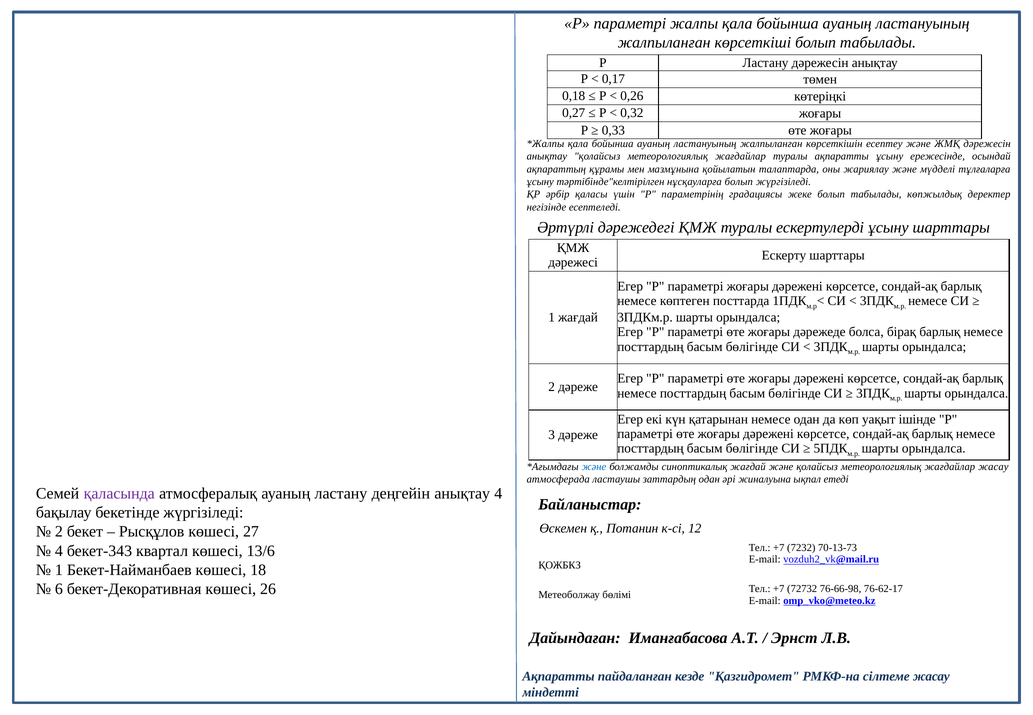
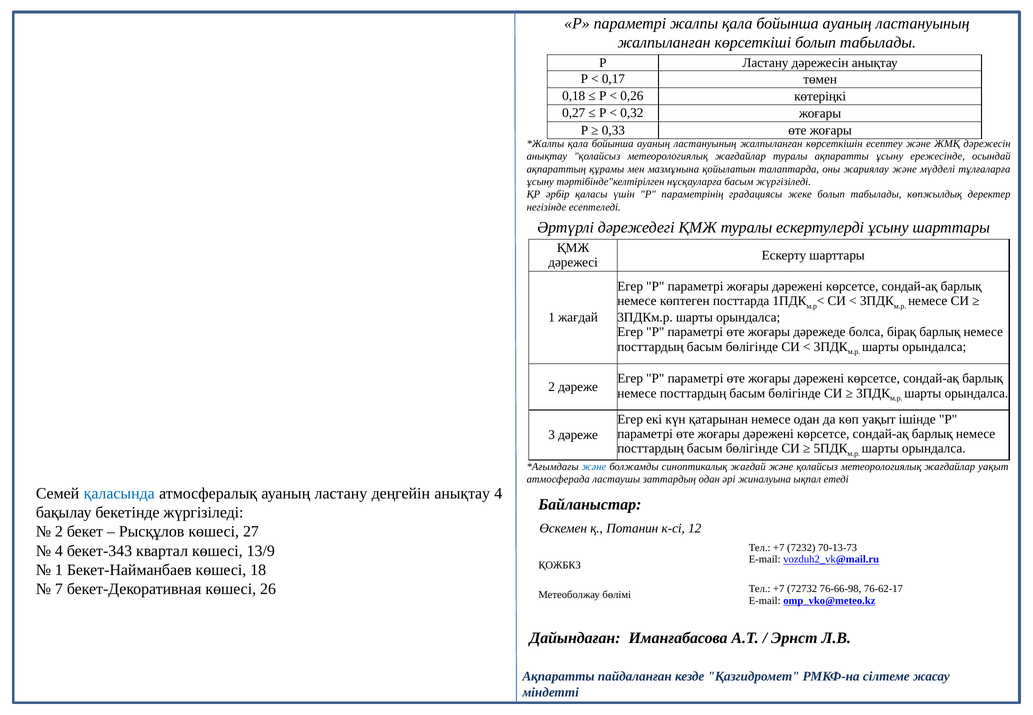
нұсқауларға болып: болып -> басым (739, 182)
жағдайлар жасау: жасау -> уақыт (993, 467)
қаласында colour: purple -> blue (119, 494)
13/6: 13/6 -> 13/9 (261, 551)
6: 6 -> 7 (59, 589)
